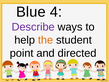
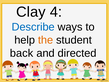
Blue: Blue -> Clay (31, 12)
Describe colour: purple -> blue (33, 27)
point: point -> back (22, 53)
